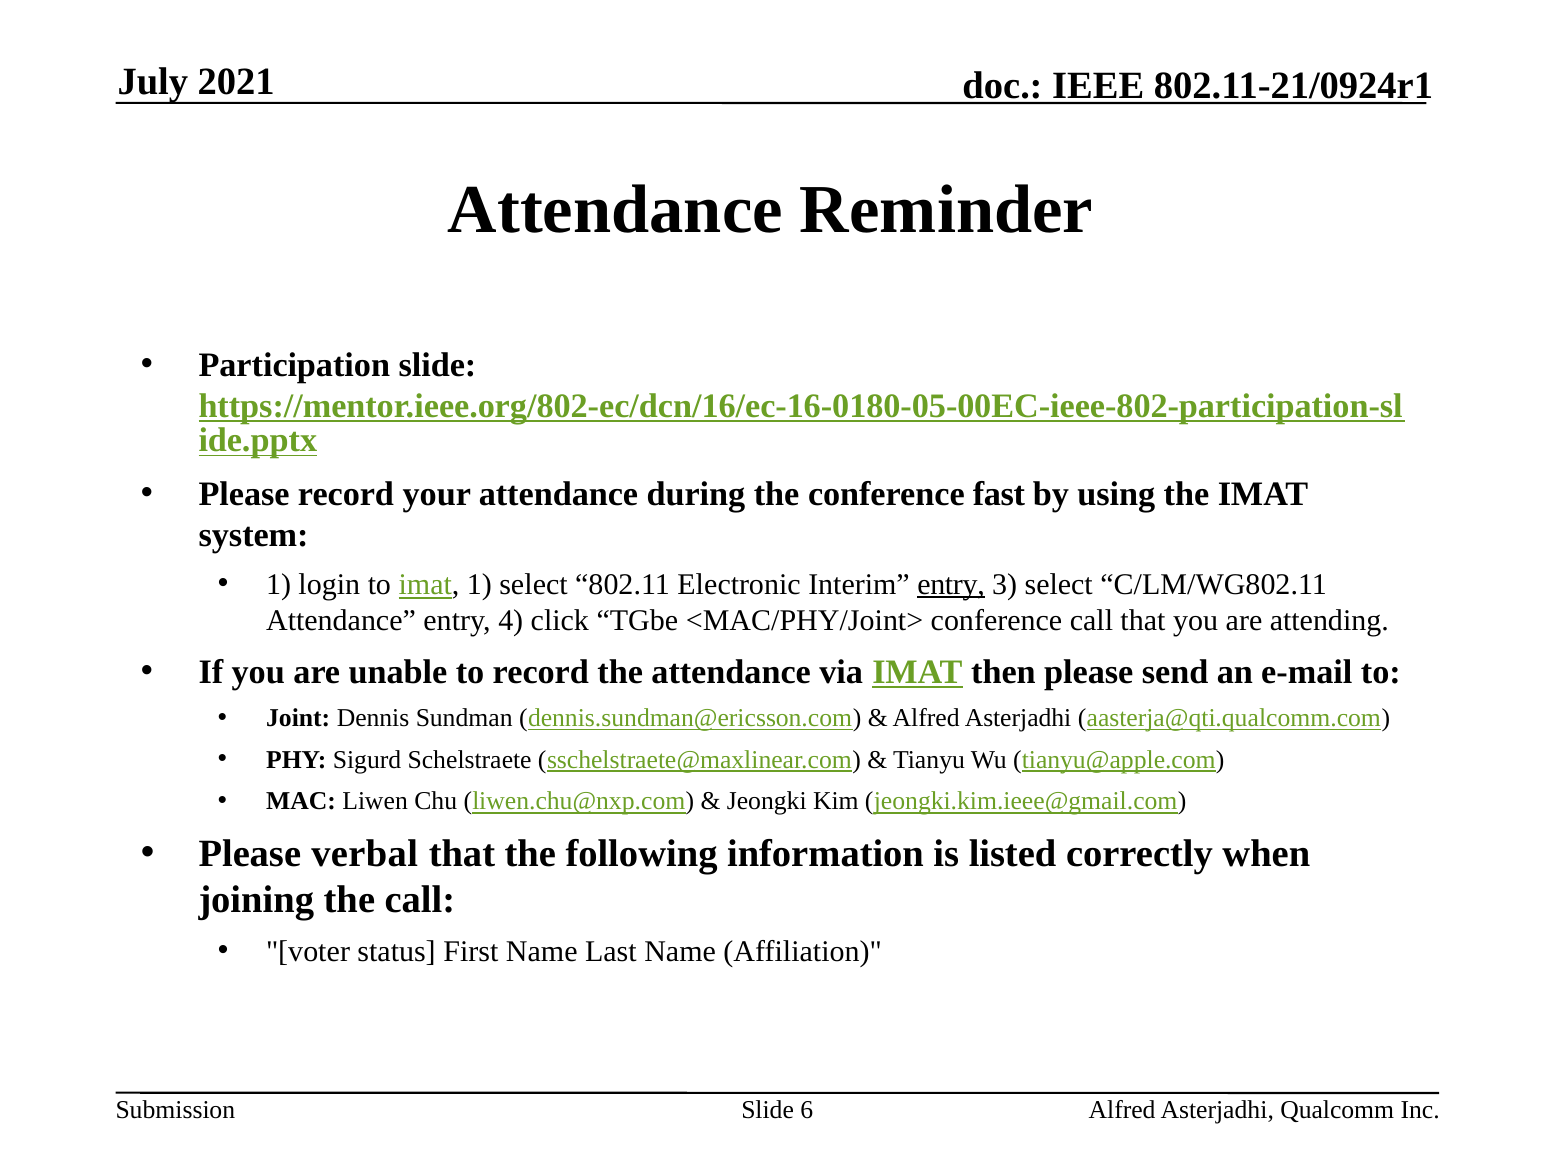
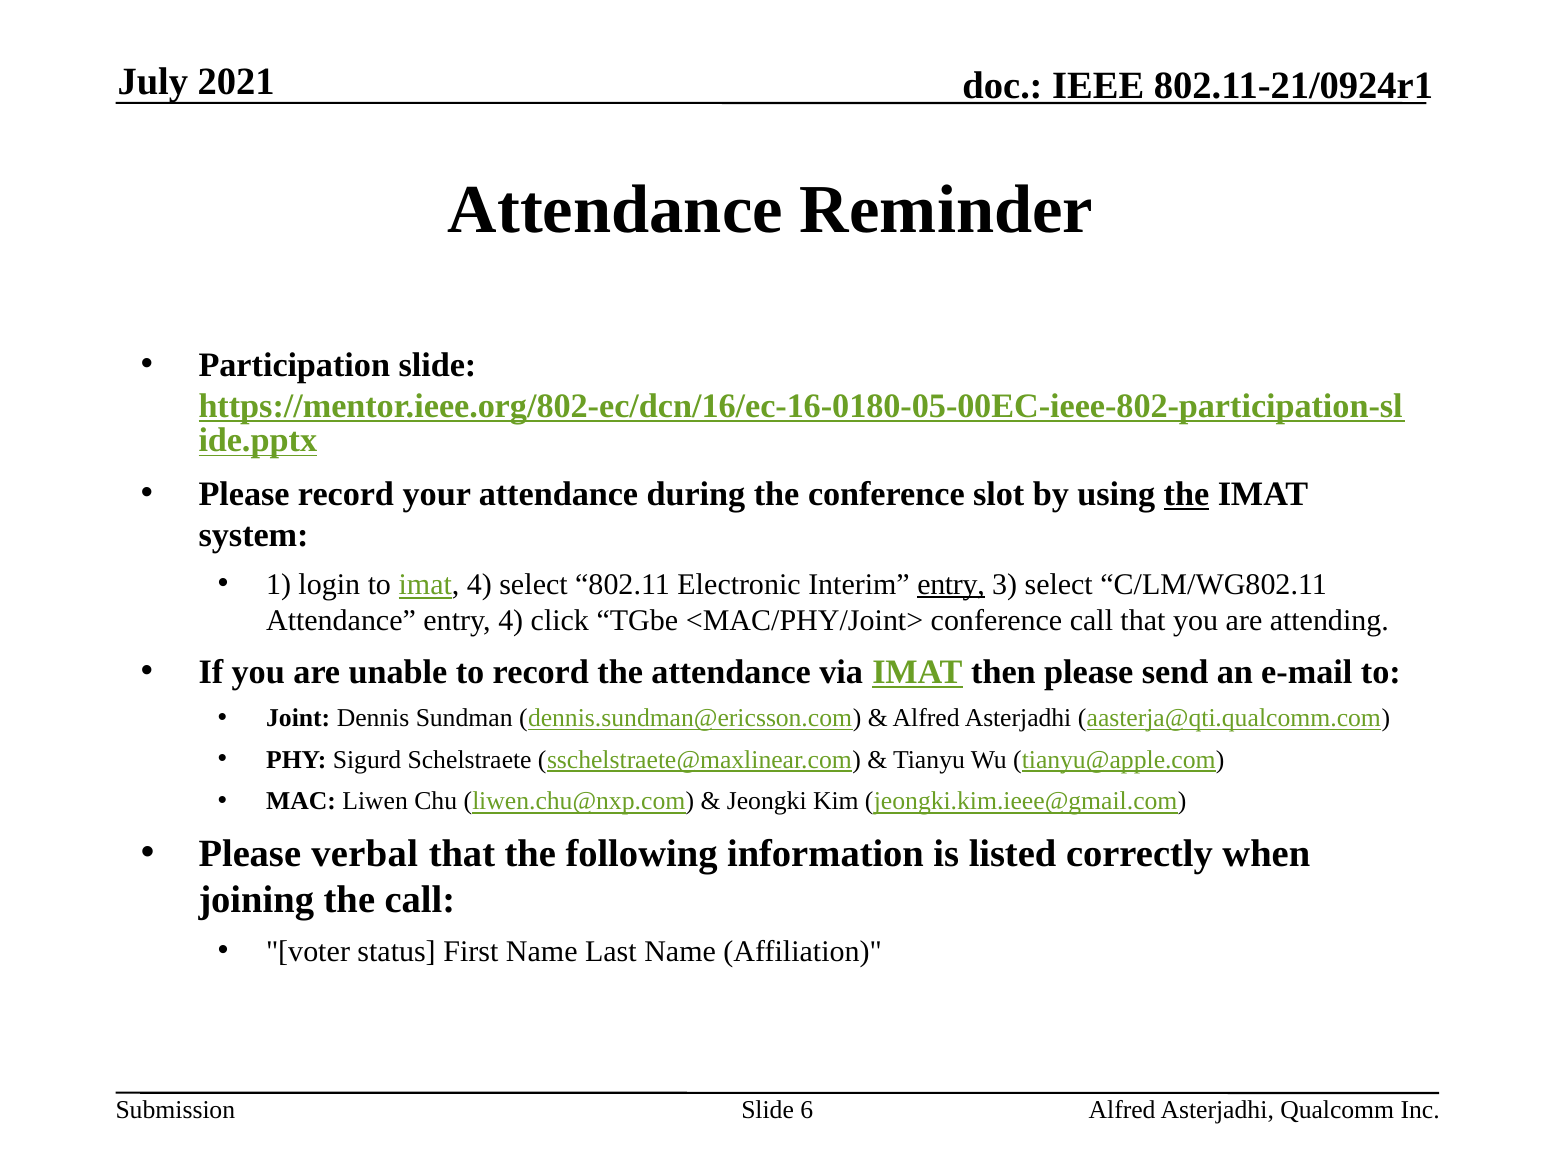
fast: fast -> slot (999, 494)
the underline: none -> present (1186, 494)
imat 1: 1 -> 4 (479, 584)
